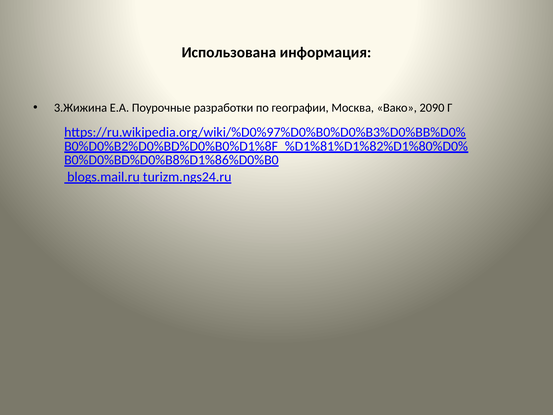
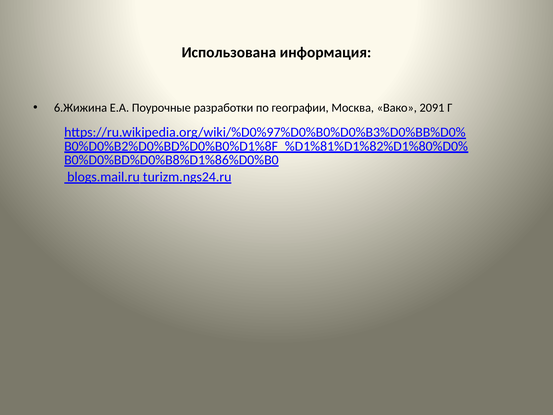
3.Жижина: 3.Жижина -> 6.Жижина (81, 108)
2090: 2090 -> 2091 (432, 108)
